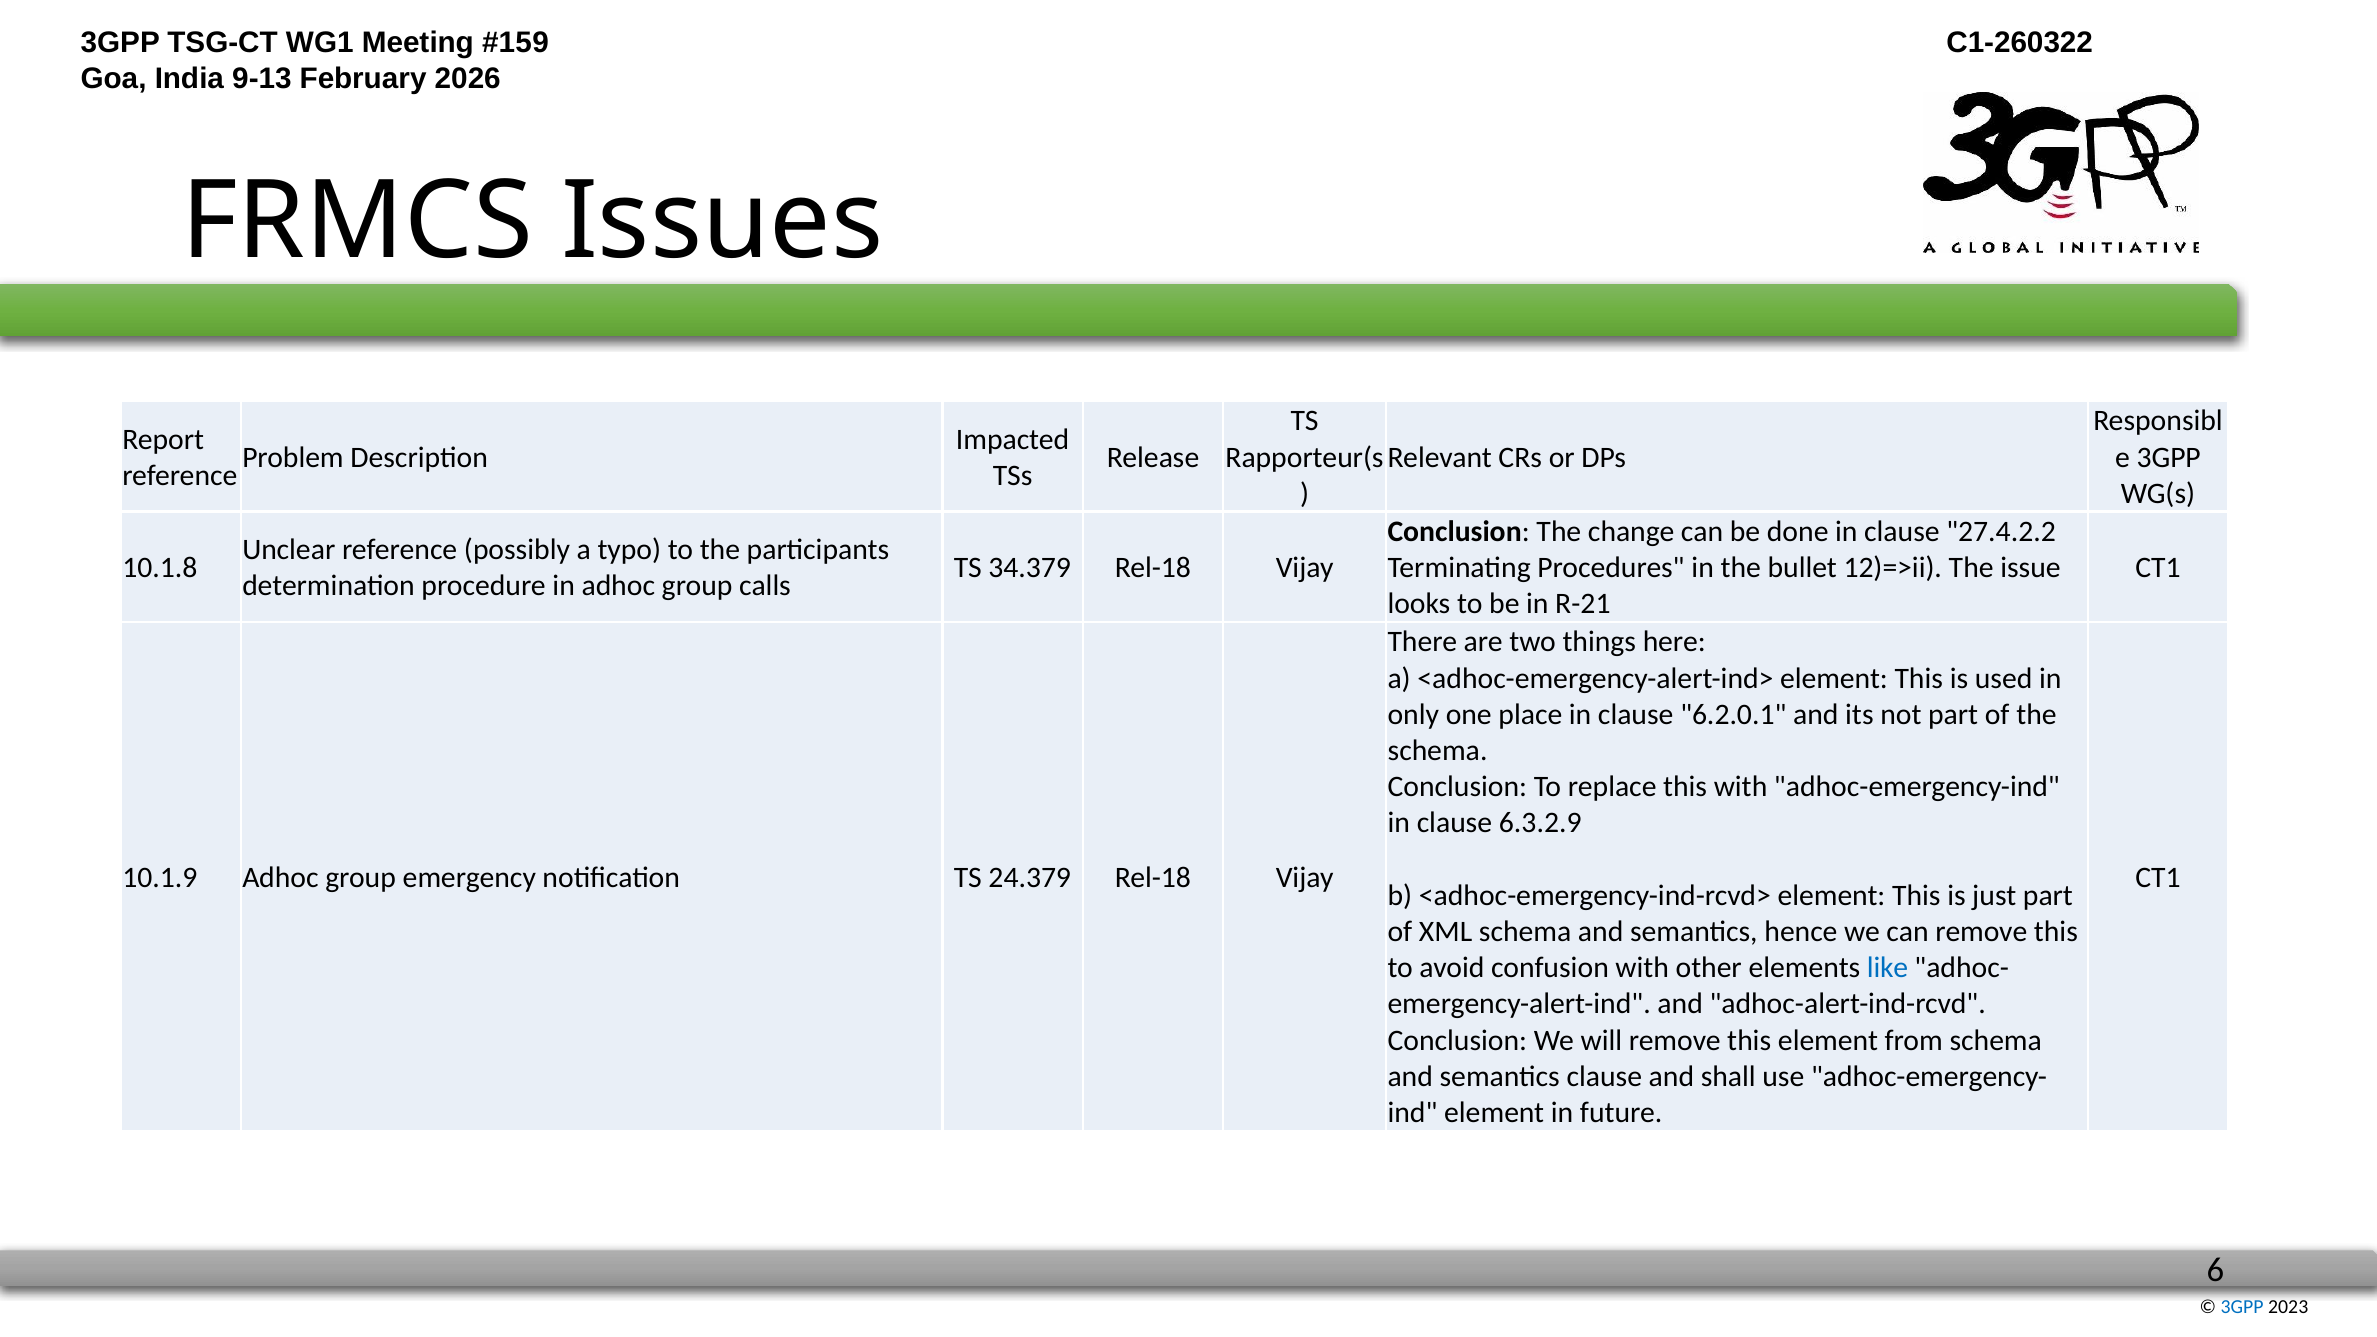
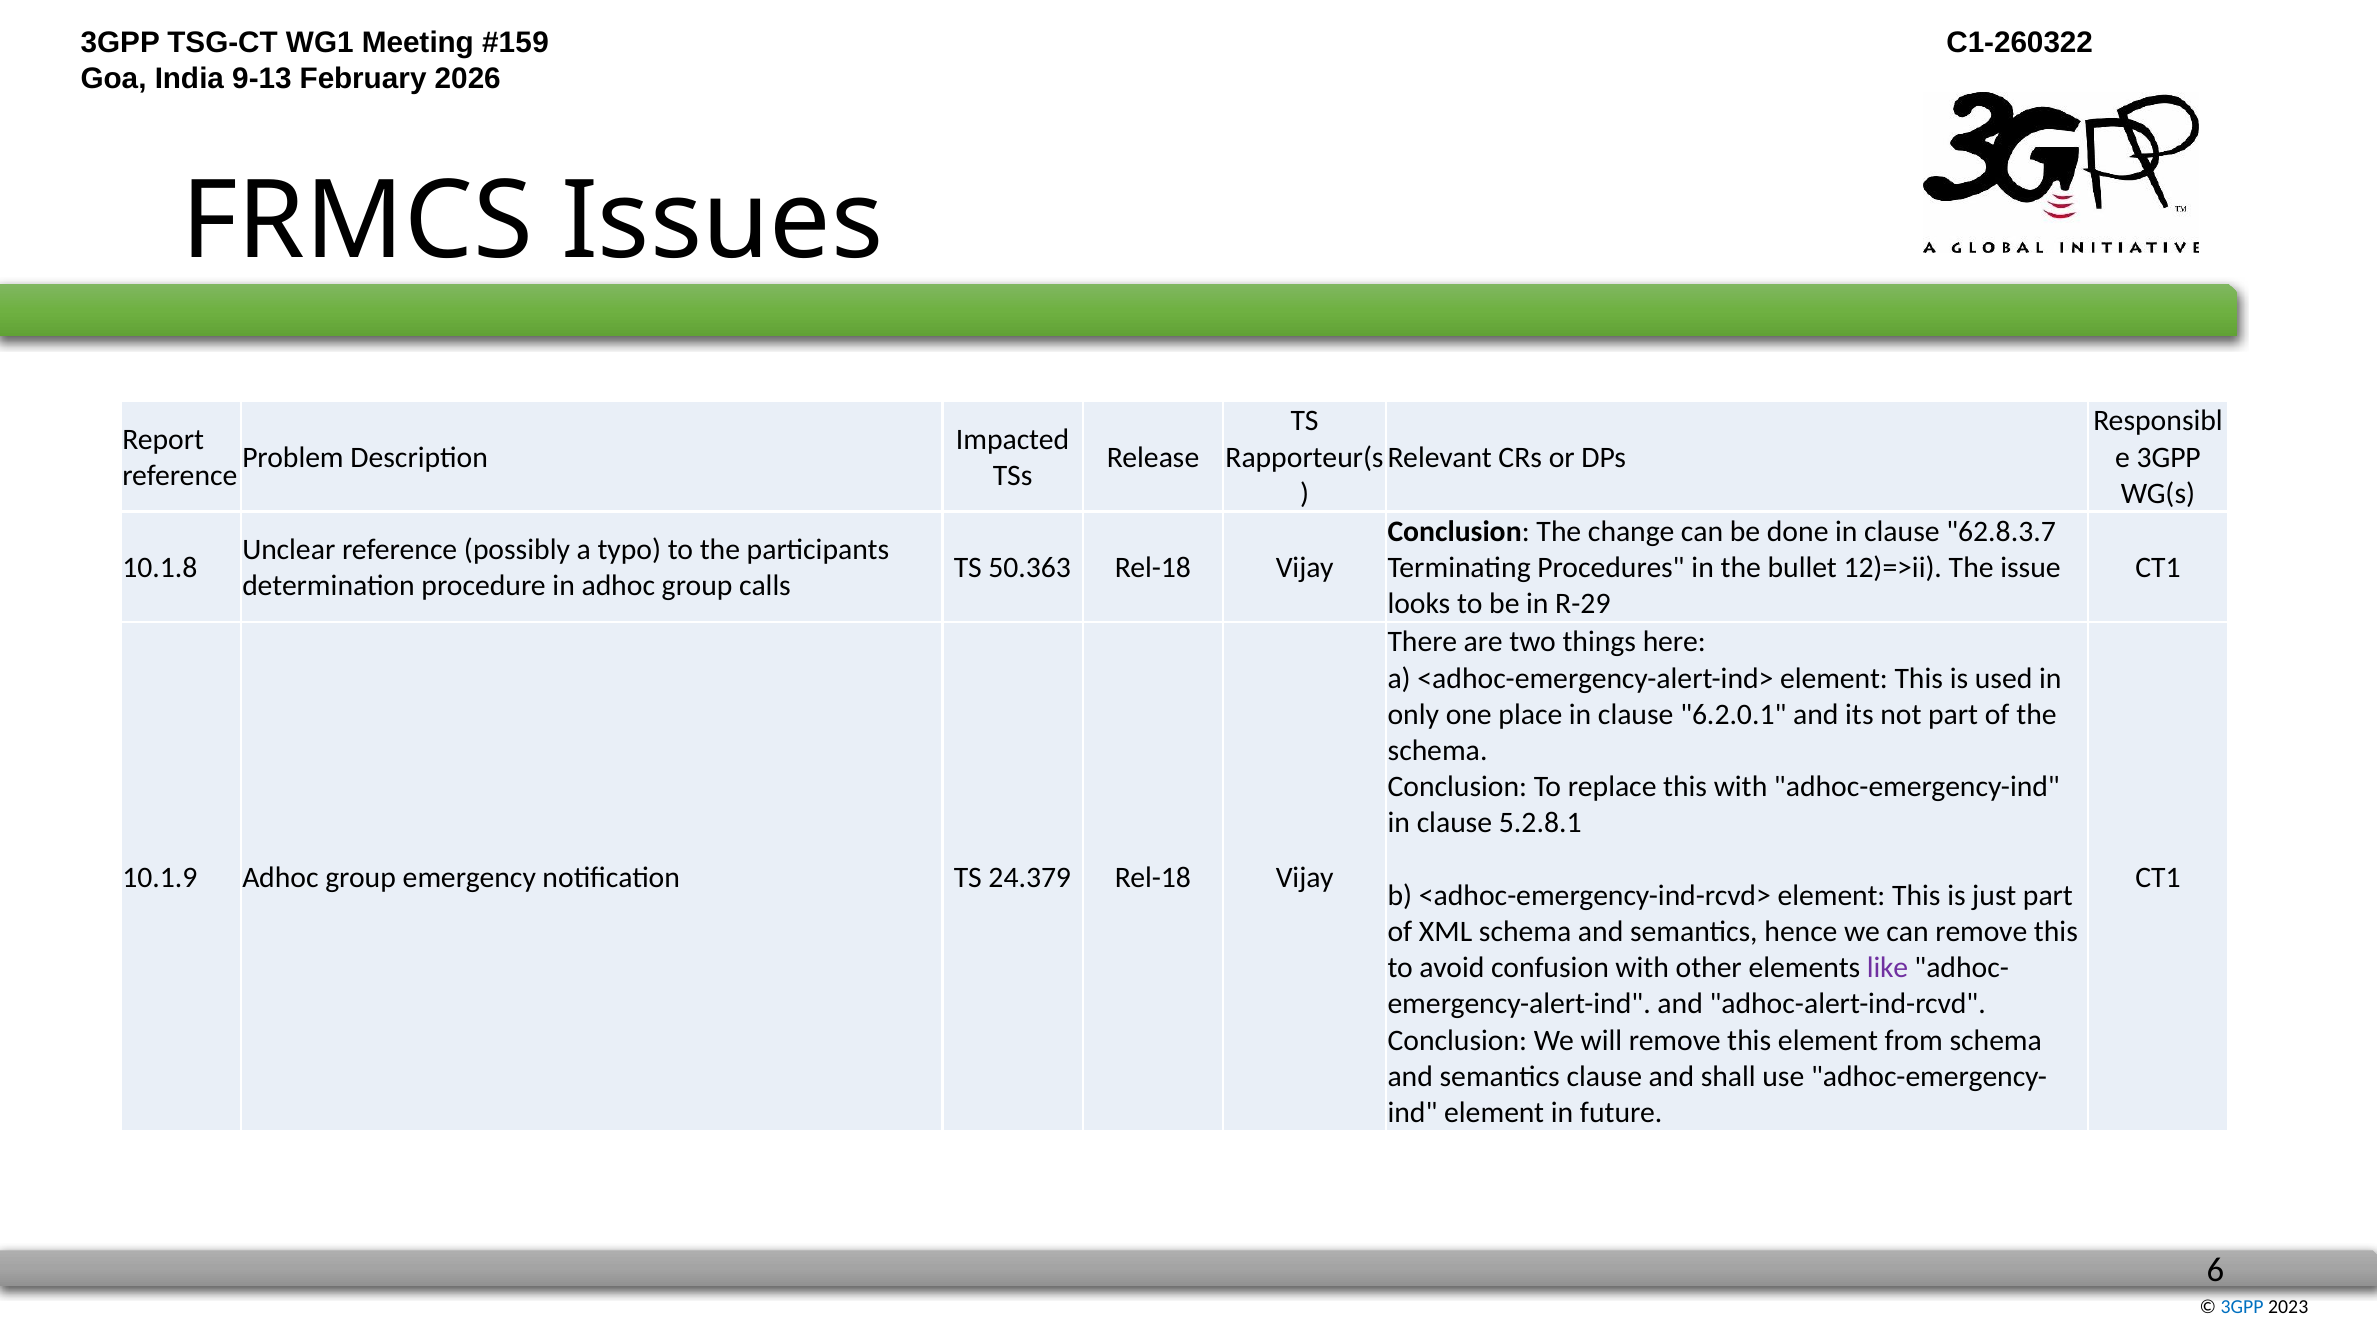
27.4.2.2: 27.4.2.2 -> 62.8.3.7 (2001, 532)
34.379: 34.379 -> 50.363 (1030, 568)
R-21: R-21 -> R-29 (1583, 604)
6.3.2.9: 6.3.2.9 -> 5.2.8.1 (1540, 823)
like colour: blue -> purple (1888, 968)
